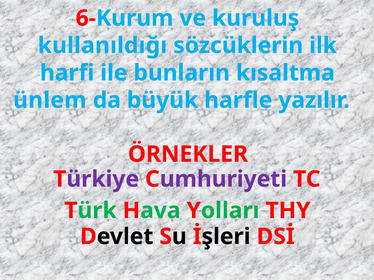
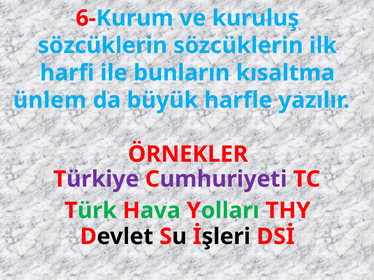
kullanıldığı: kullanıldığı -> sözcüklerin (103, 46)
